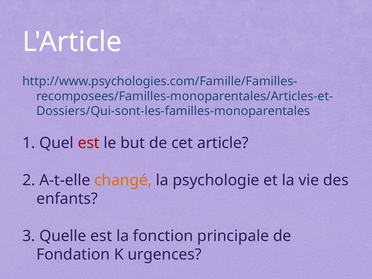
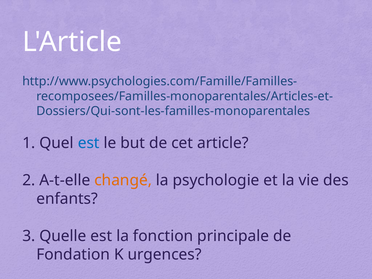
est colour: red -> blue (89, 143)
